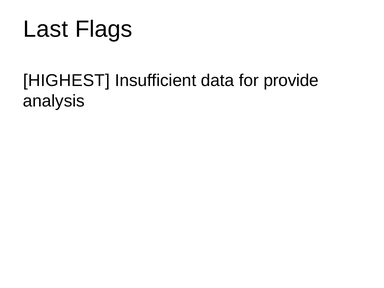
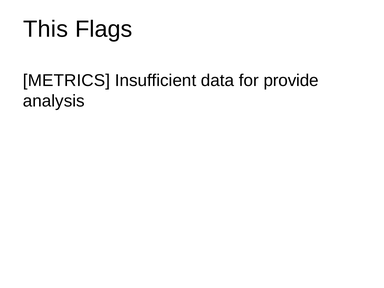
Last: Last -> This (46, 29)
HIGHEST: HIGHEST -> METRICS (67, 81)
